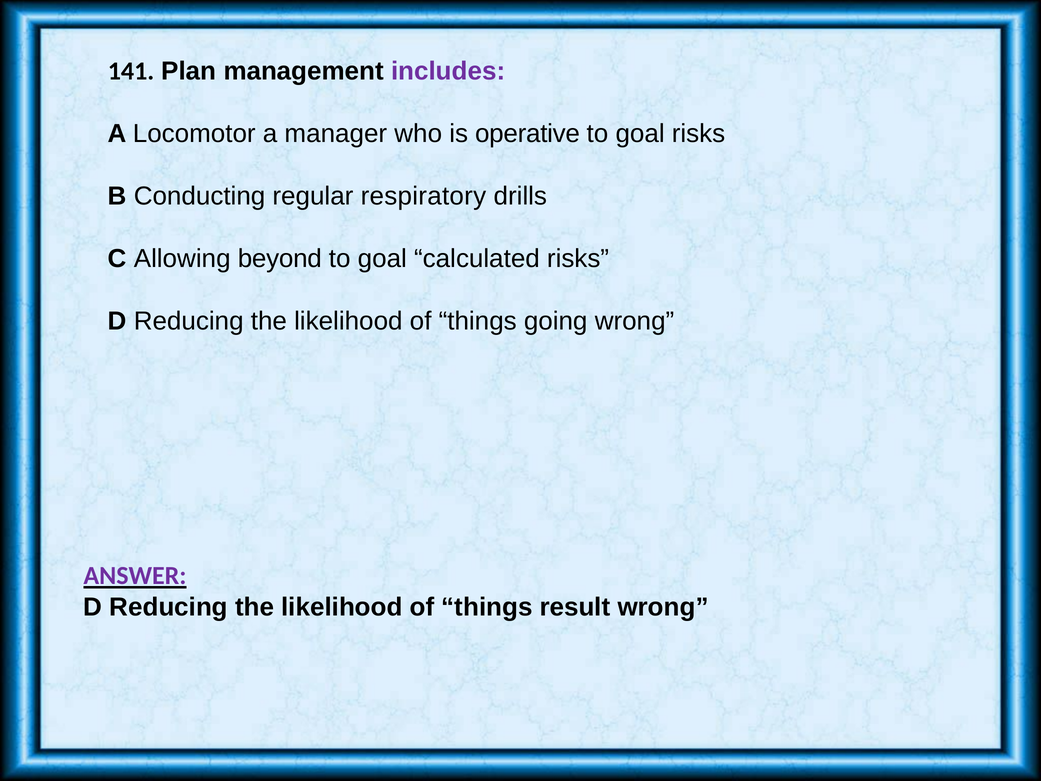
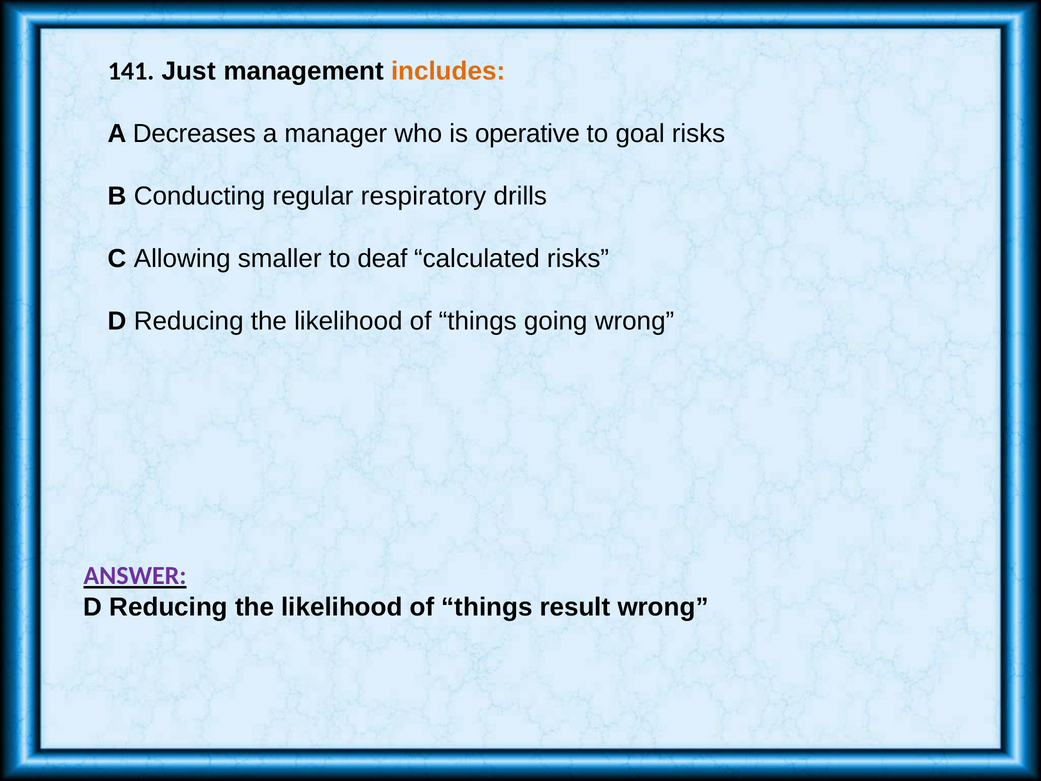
Plan: Plan -> Just (189, 71)
includes colour: purple -> orange (448, 71)
Locomotor: Locomotor -> Decreases (194, 134)
beyond: beyond -> smaller (280, 259)
goal: goal -> deaf (382, 259)
